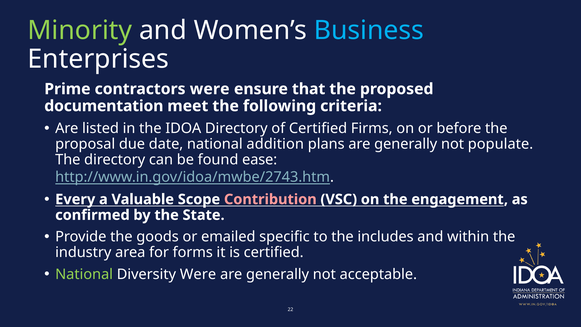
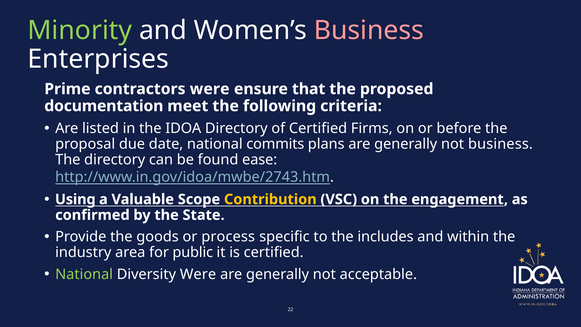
Business colour: light blue -> pink (369, 30)
addition: addition -> commits (275, 144)
not populate: populate -> business (500, 144)
Every: Every -> Using (75, 199)
Contribution colour: pink -> yellow (270, 199)
emailed: emailed -> process (228, 237)
forms: forms -> public (193, 252)
